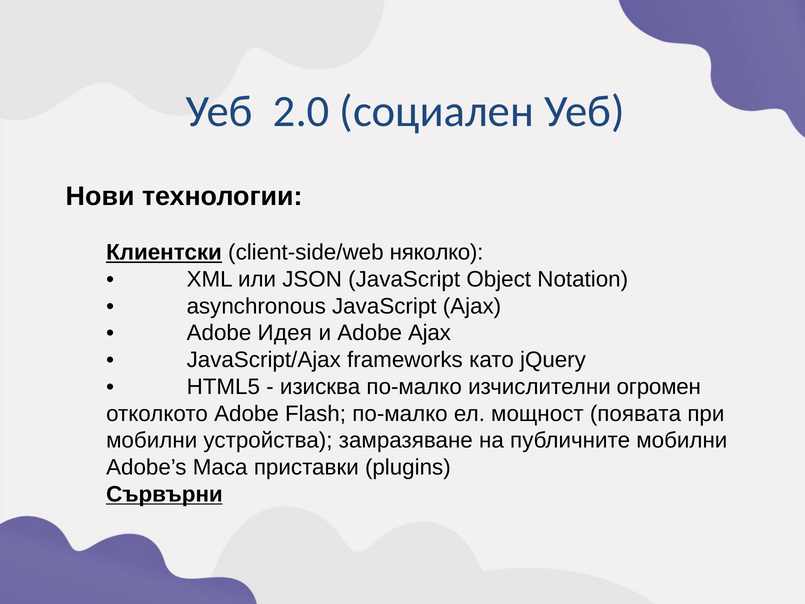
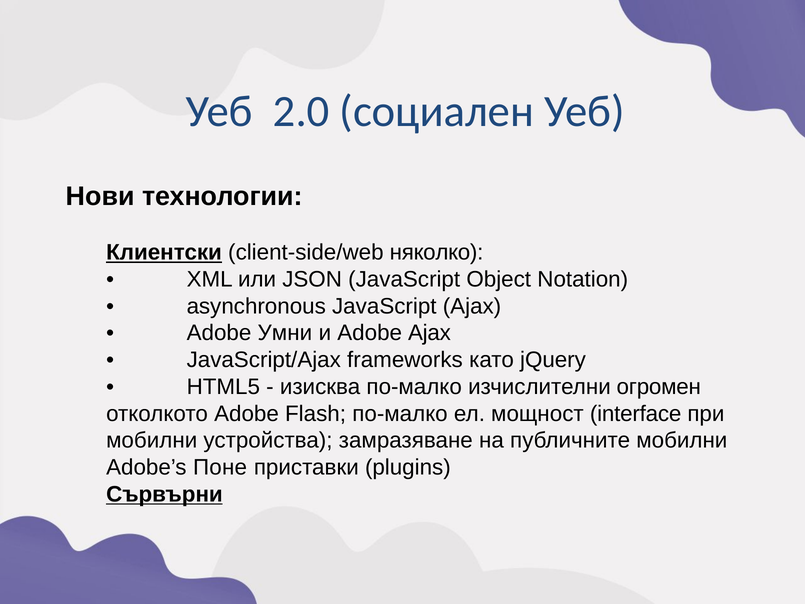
Идея: Идея -> Умни (285, 333)
появата: появата -> interface (636, 413)
Маса: Маса -> Поне (220, 467)
